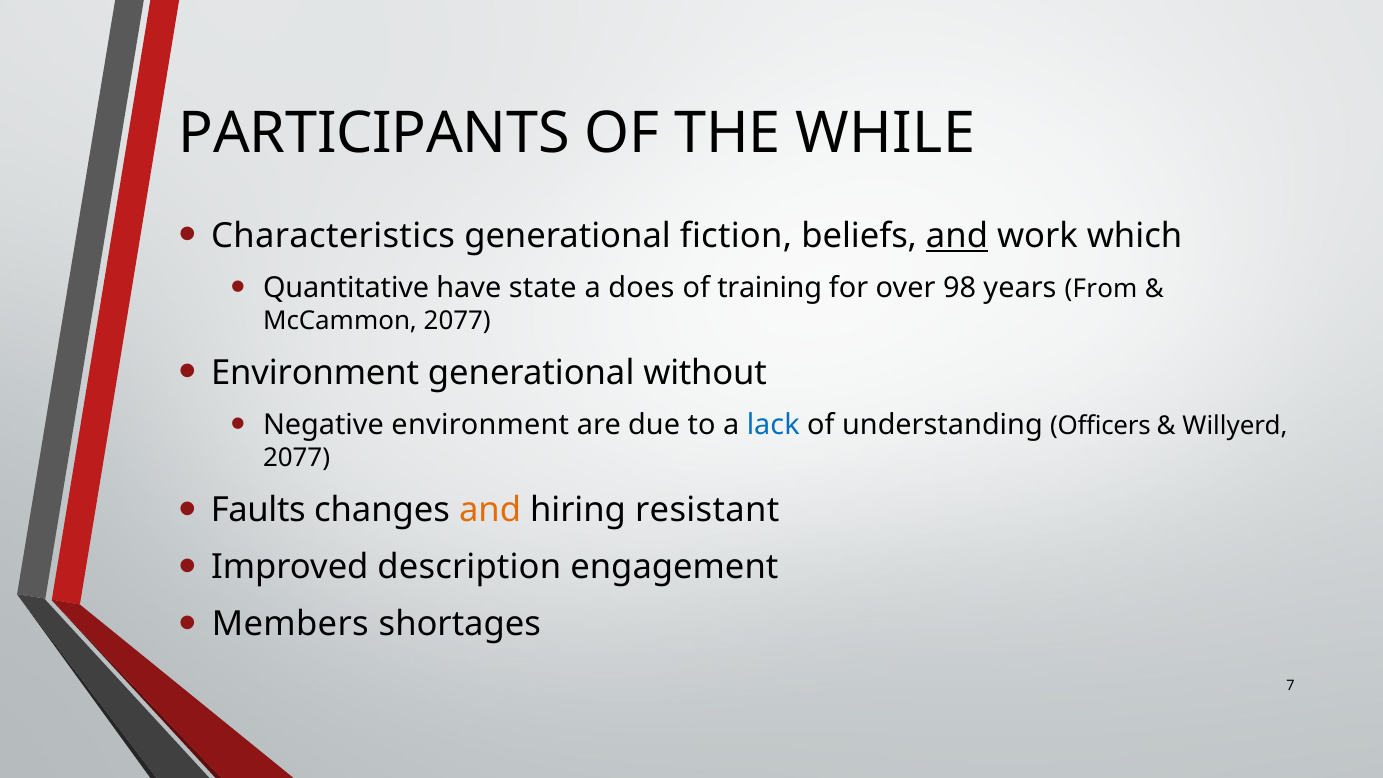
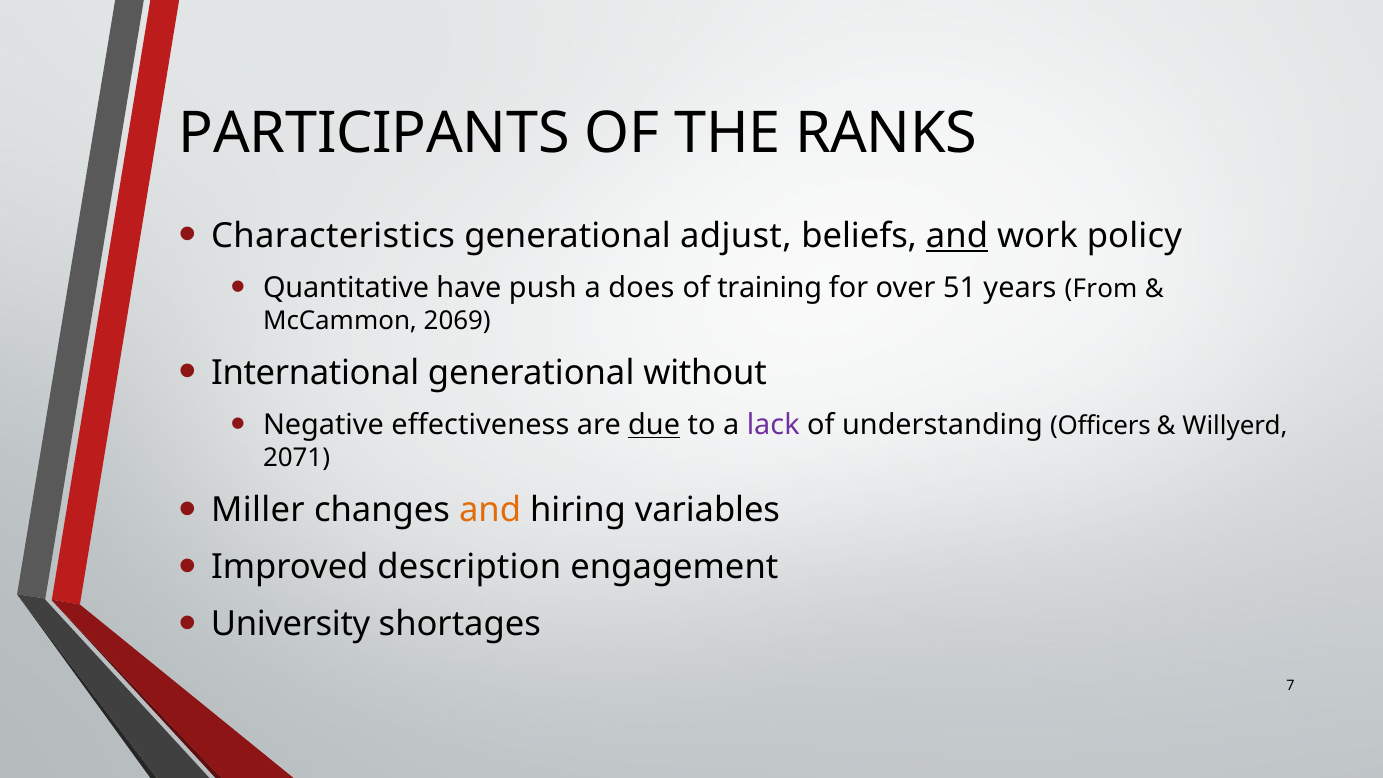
WHILE: WHILE -> RANKS (886, 134)
fiction: fiction -> adjust (736, 236)
which: which -> policy (1134, 236)
state: state -> push (543, 288)
98: 98 -> 51 (960, 288)
McCammon 2077: 2077 -> 2069 (457, 321)
Environment: Environment -> International (315, 373)
Negative environment: environment -> effectiveness (480, 425)
due underline: none -> present (654, 425)
lack colour: blue -> purple (773, 425)
2077: 2077 -> 2071 (297, 458)
Faults: Faults -> Miller (258, 510)
resistant: resistant -> variables (707, 510)
Members: Members -> University (291, 624)
